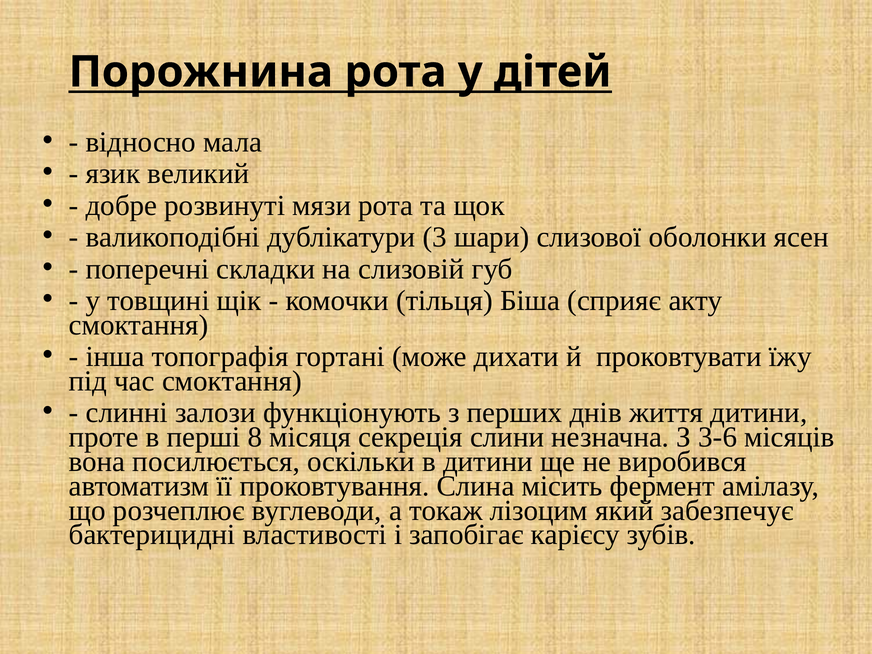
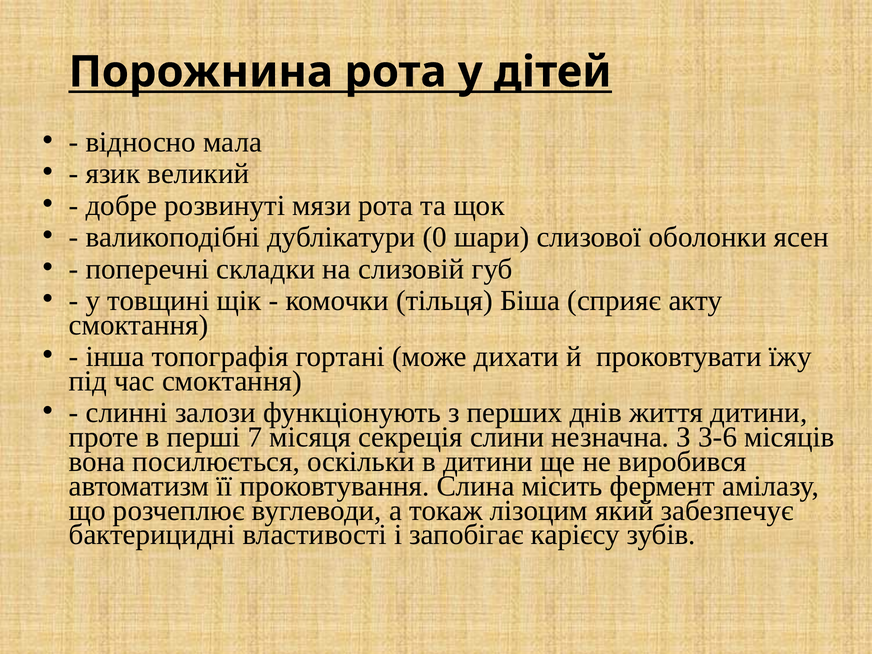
3: 3 -> 0 (435, 237)
8: 8 -> 7 (255, 437)
